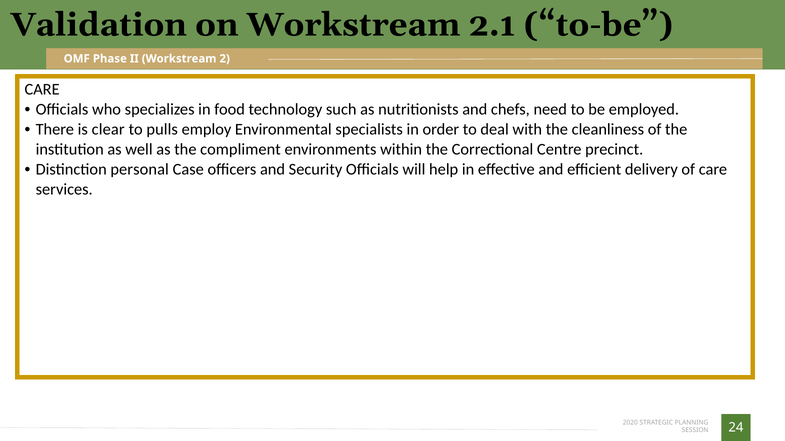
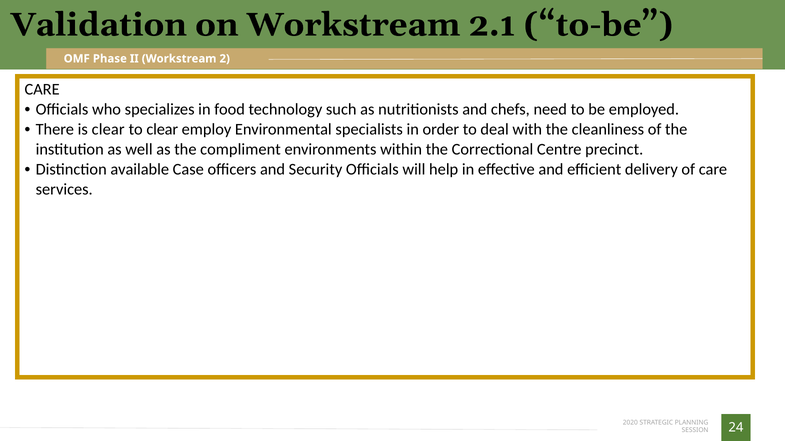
to pulls: pulls -> clear (162, 130)
personal: personal -> available (140, 170)
